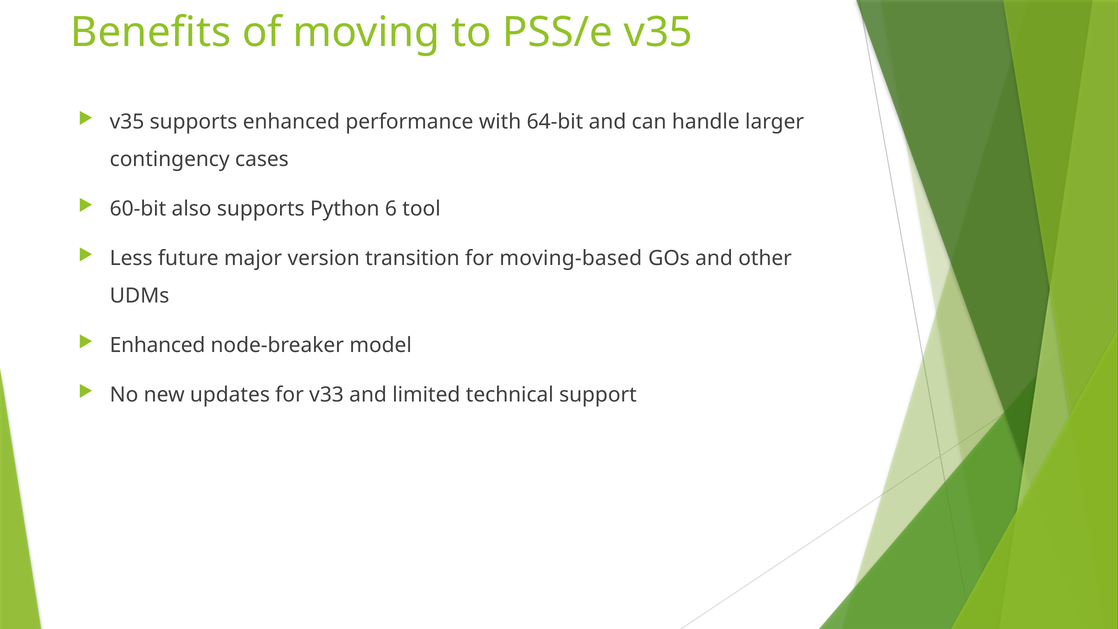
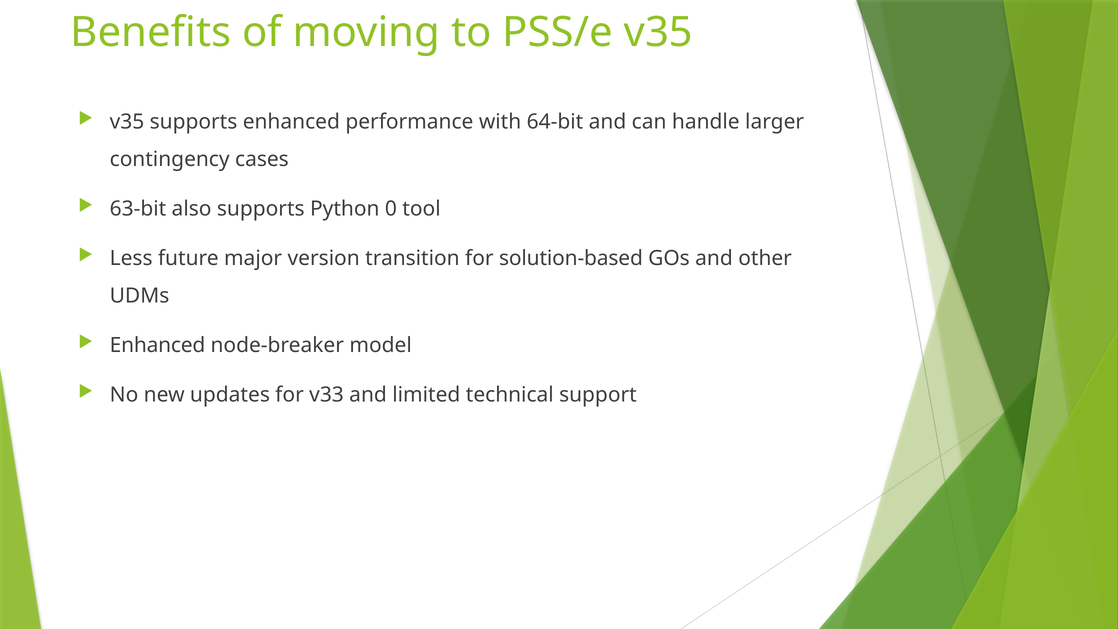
60-bit: 60-bit -> 63-bit (138, 209)
6: 6 -> 0 (391, 209)
moving-based: moving-based -> solution-based (571, 258)
